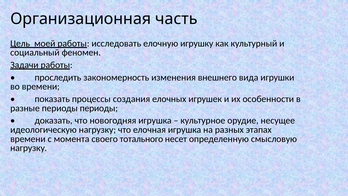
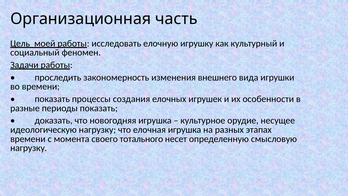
периоды периоды: периоды -> показать (99, 108)
